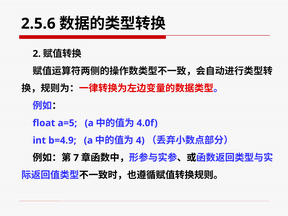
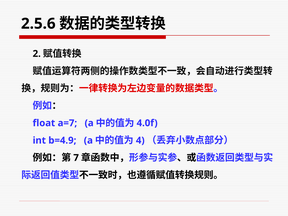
a=5: a=5 -> a=7 (67, 123)
